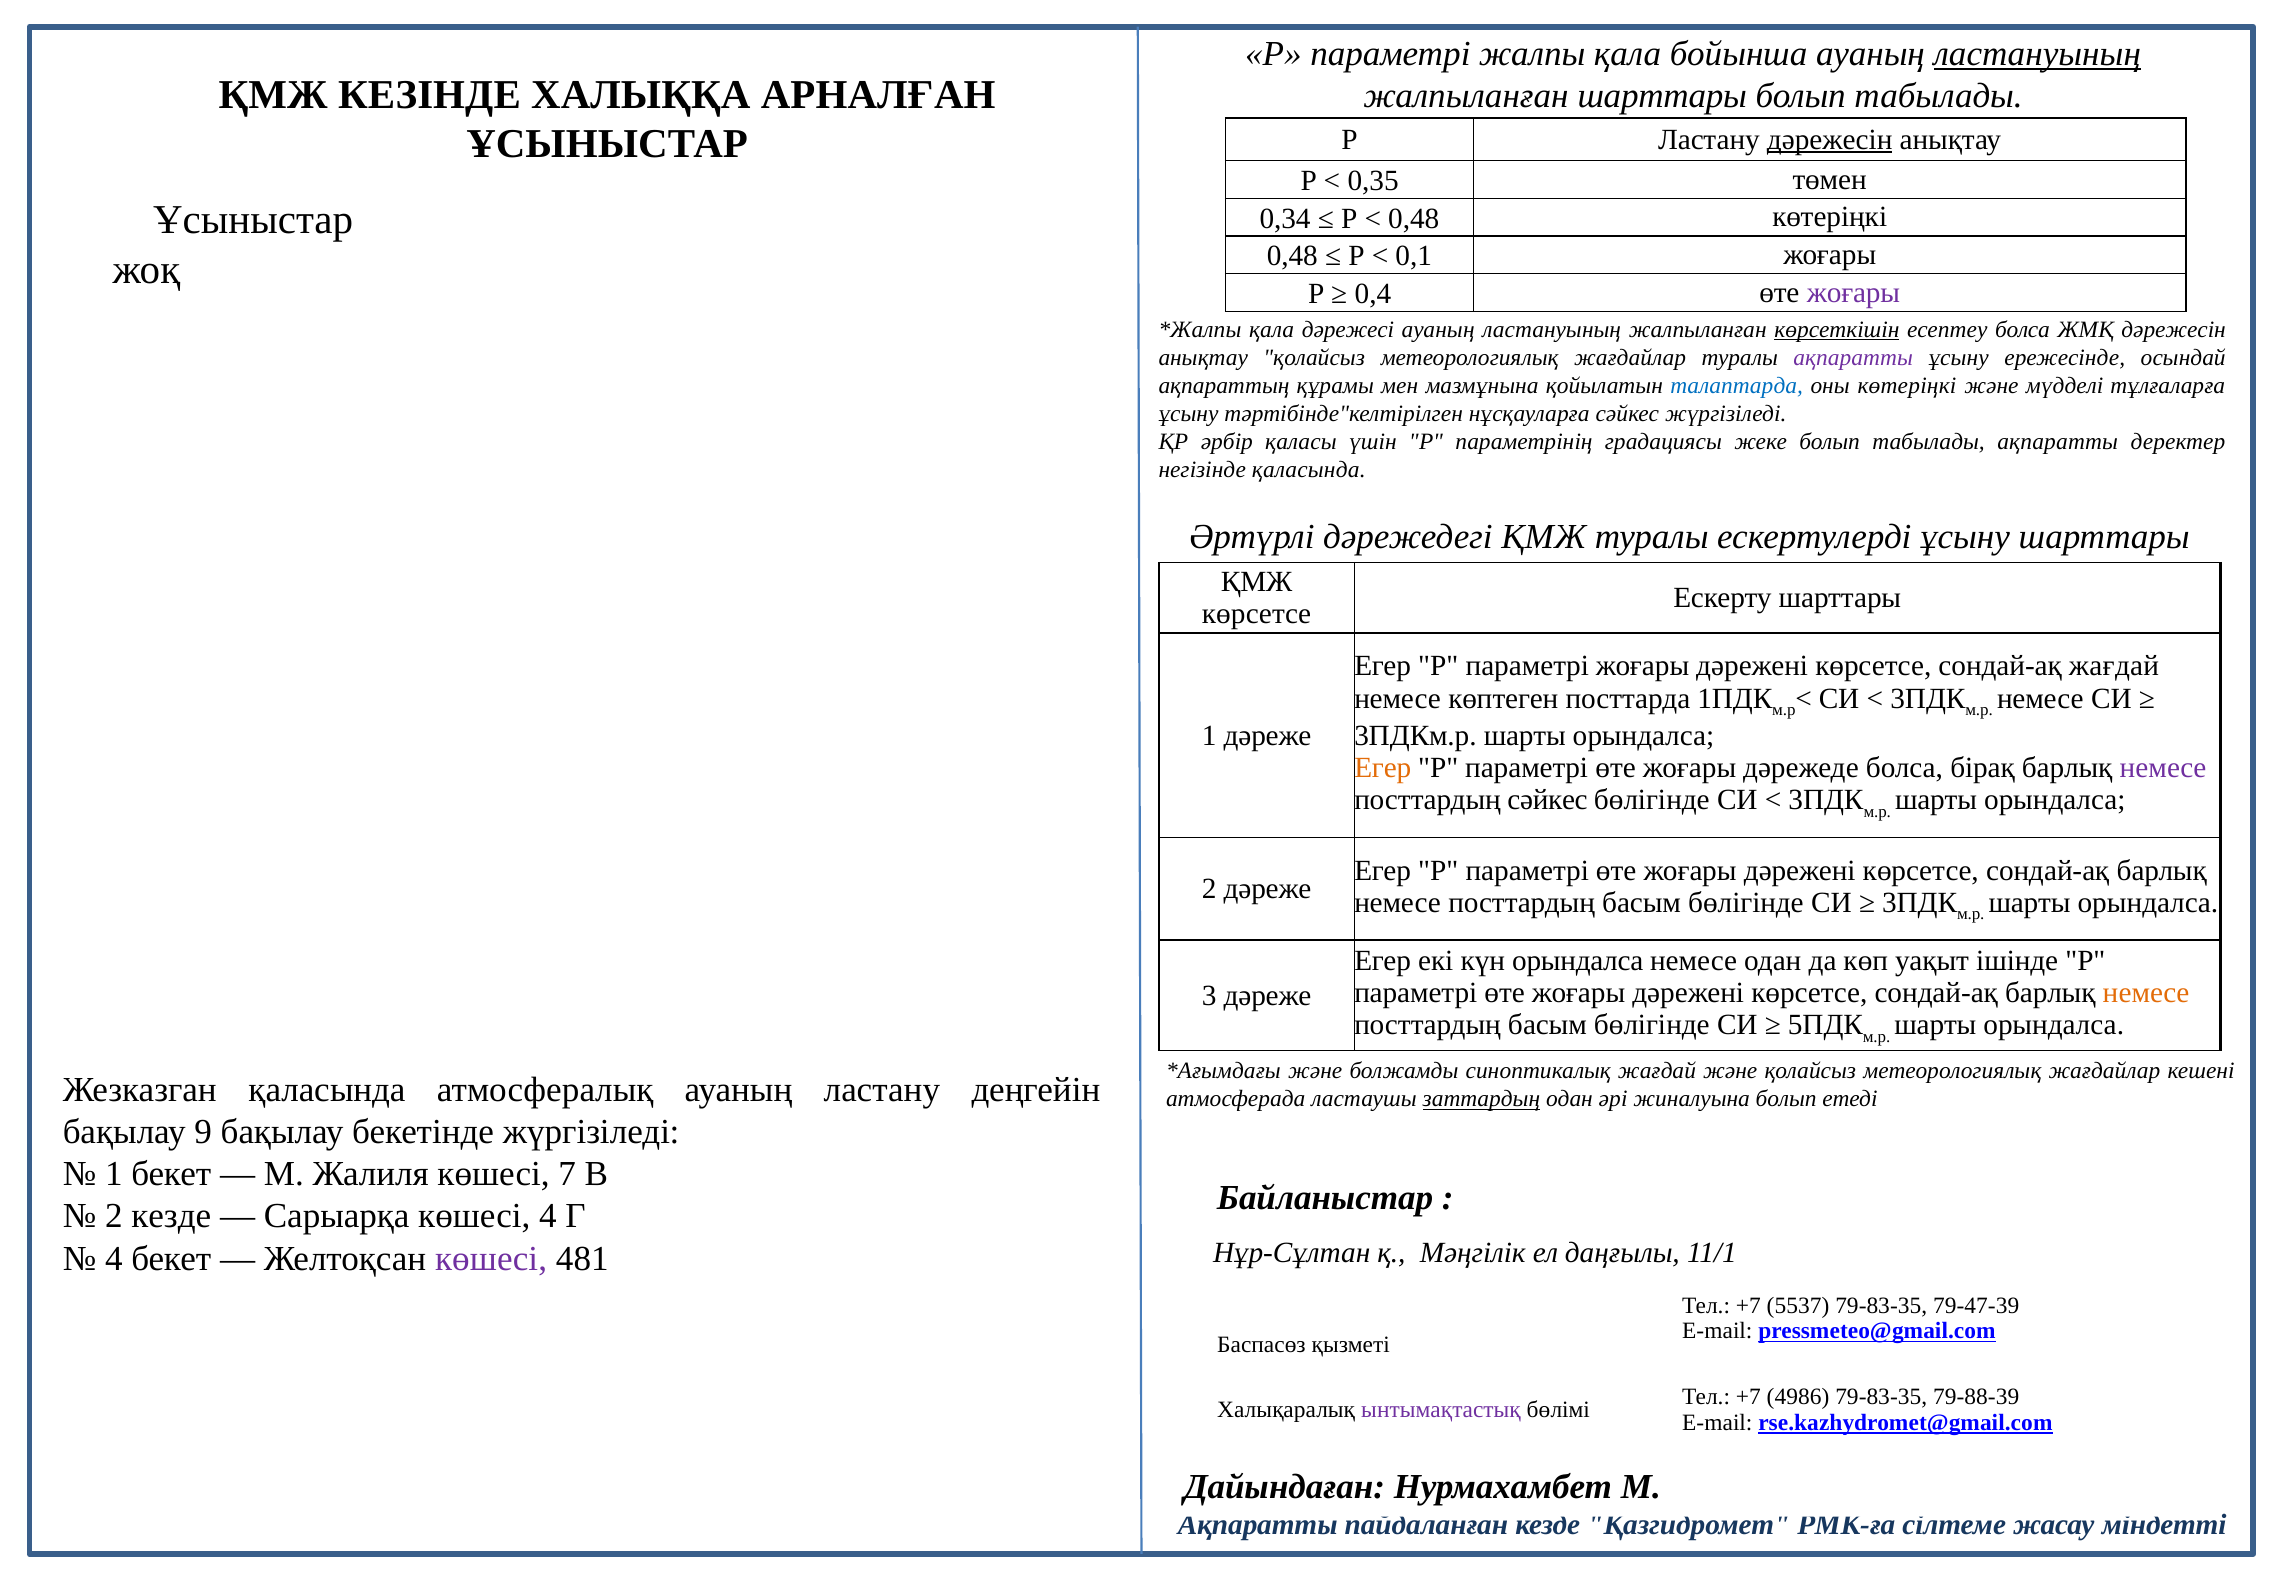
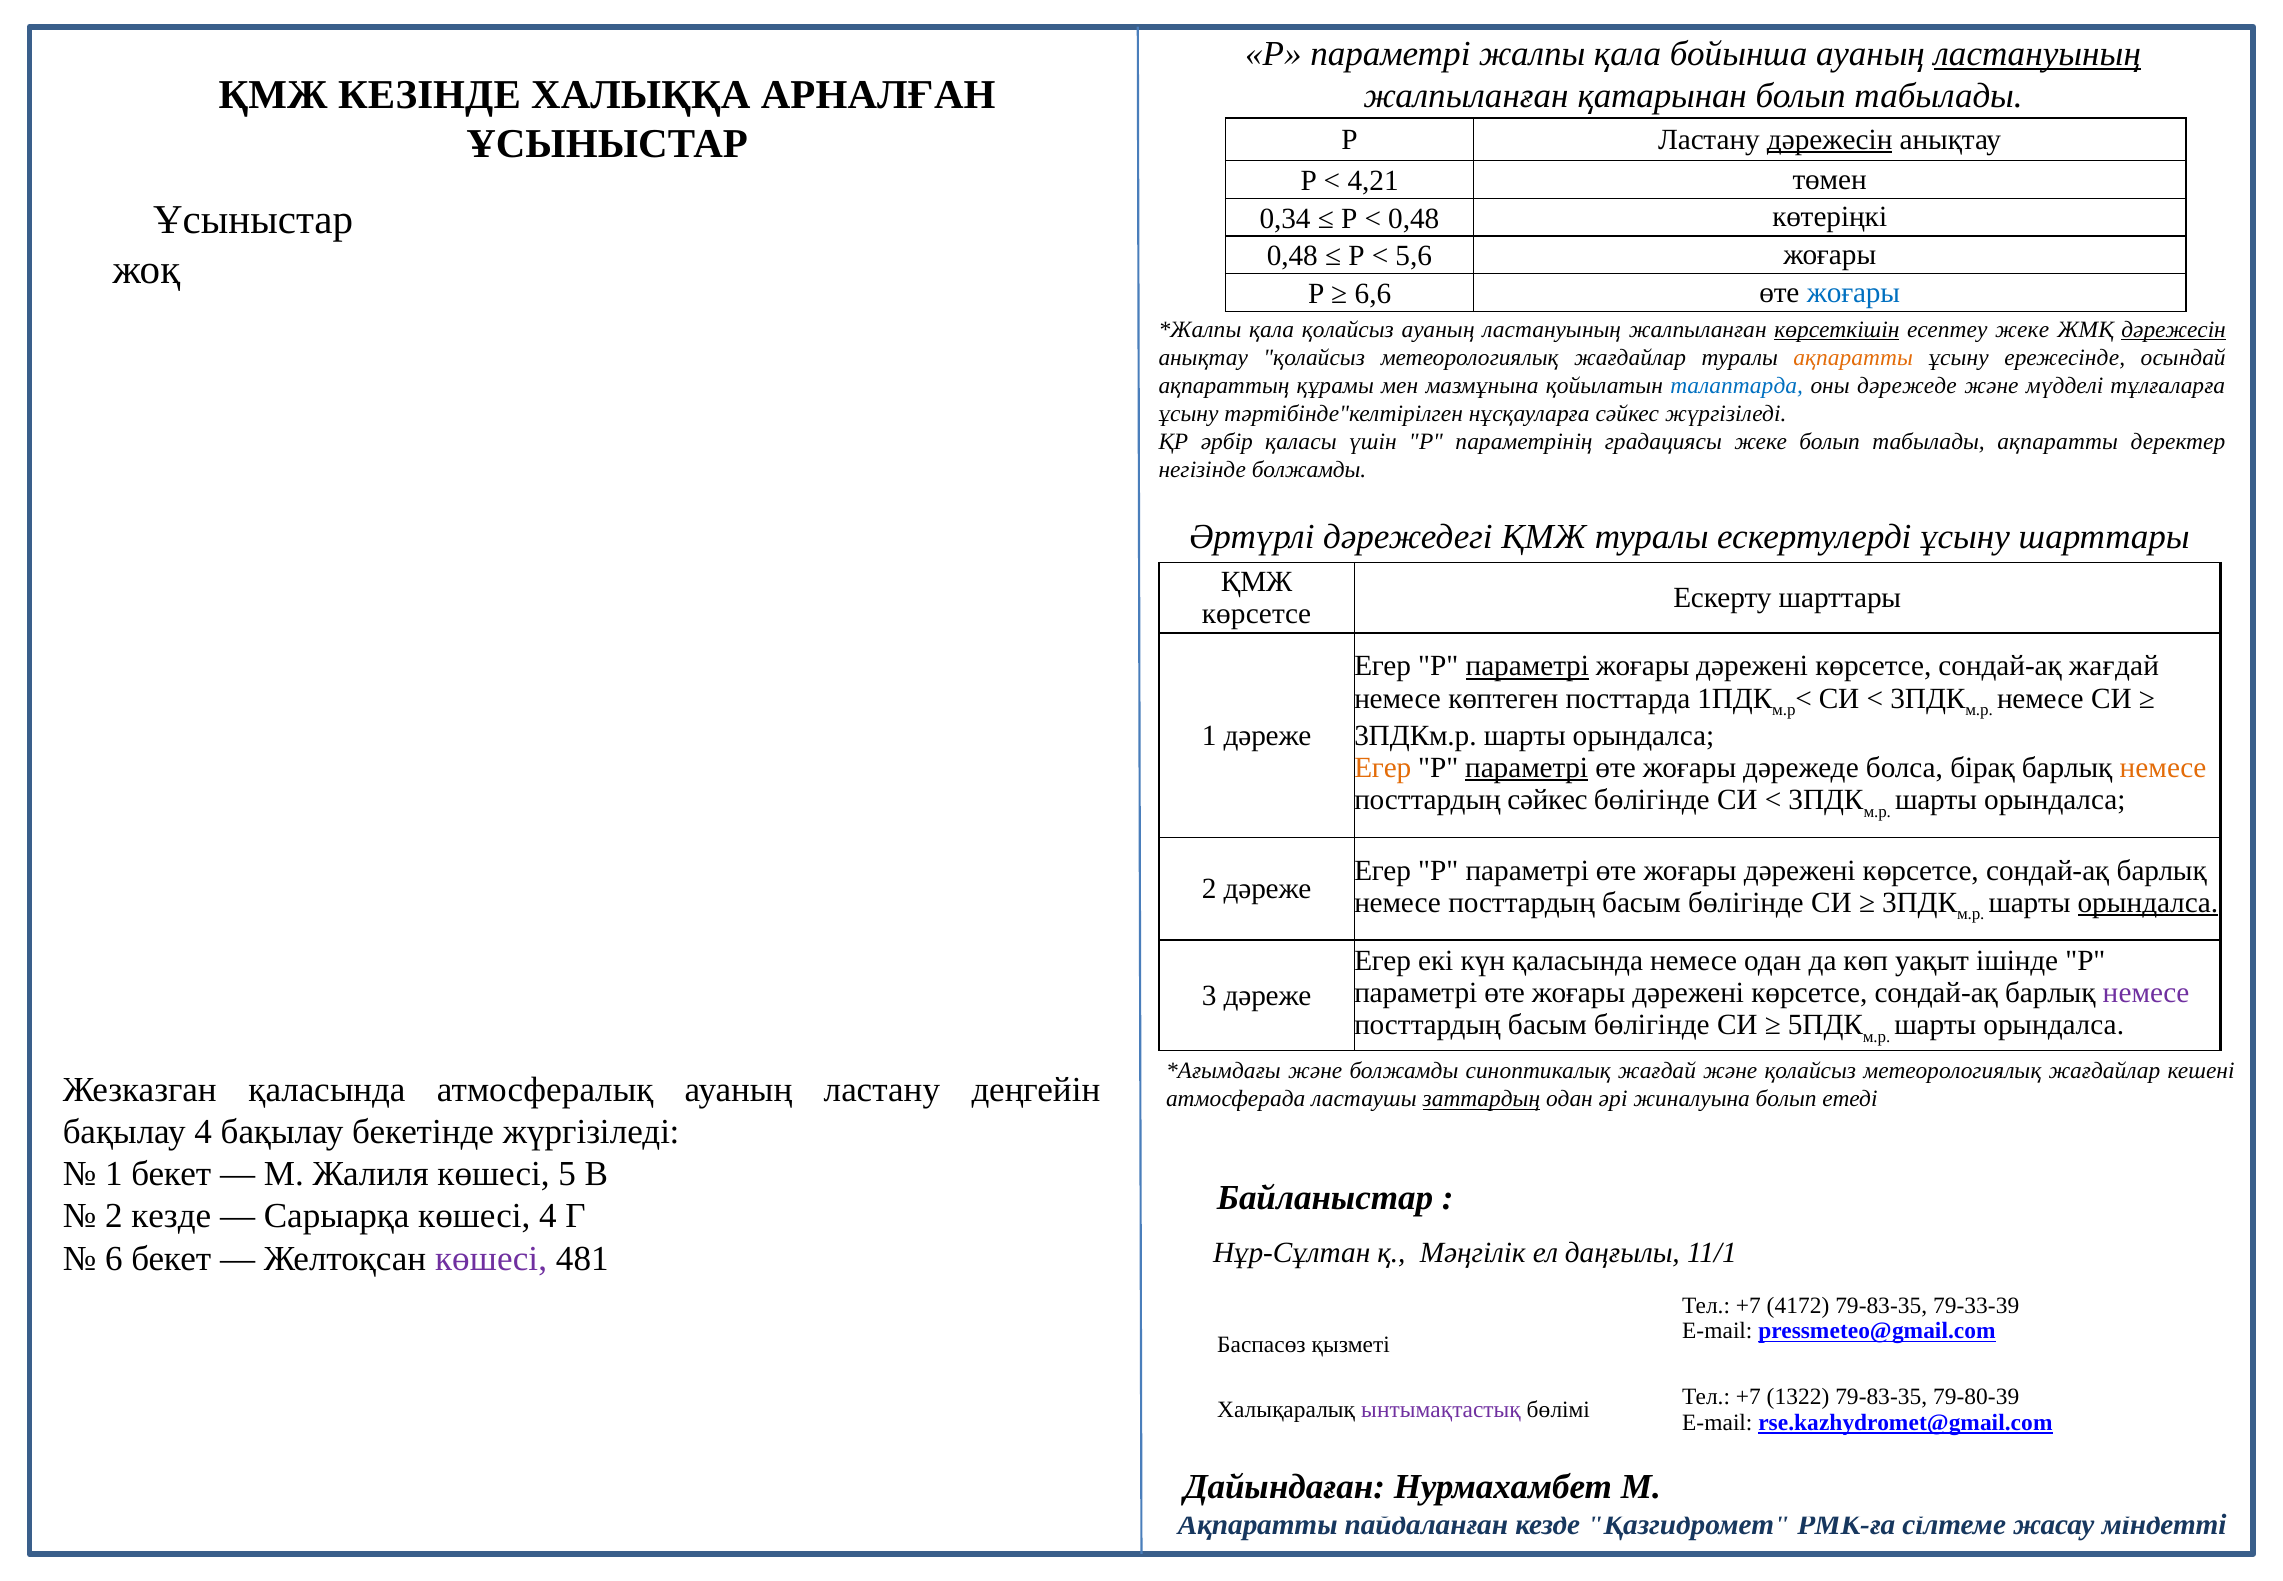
жалпыланған шарттары: шарттары -> қатарынан (1662, 96)
0,35: 0,35 -> 4,21 (1373, 181)
0,1: 0,1 -> 5,6 (1414, 256)
0,4: 0,4 -> 6,6 (1373, 294)
жоғары colour: purple -> blue (1853, 293)
қала дәрежесі: дәрежесі -> қолайсыз (1348, 329)
есептеу болса: болса -> жеке (2022, 329)
дәрежесін underline: none -> present (2174, 329)
ақпаратты colour: purple -> orange (1853, 357)
оны көтеріңкі: көтеріңкі -> дәрежеде (1907, 386)
негізінде қаласында: қаласында -> болжамды (1309, 470)
параметрі underline: none -> present (1527, 666)
параметрі underline: none -> present (1527, 767)
немесе colour: purple -> orange (2163, 767)
орындалса underline: none -> present (2148, 902)
күн орындалса: орындалса -> қаласында (1578, 960)
немесе colour: orange -> purple (2146, 993)
бақылау 9: 9 -> 4 (203, 1132)
7: 7 -> 5 (567, 1174)
4: 4 -> 6 (114, 1258)
5537: 5537 -> 4172 (1798, 1305)
79-47-39: 79-47-39 -> 79-33-39 (1976, 1305)
4986: 4986 -> 1322 (1798, 1396)
79-88-39: 79-88-39 -> 79-80-39 (1976, 1396)
